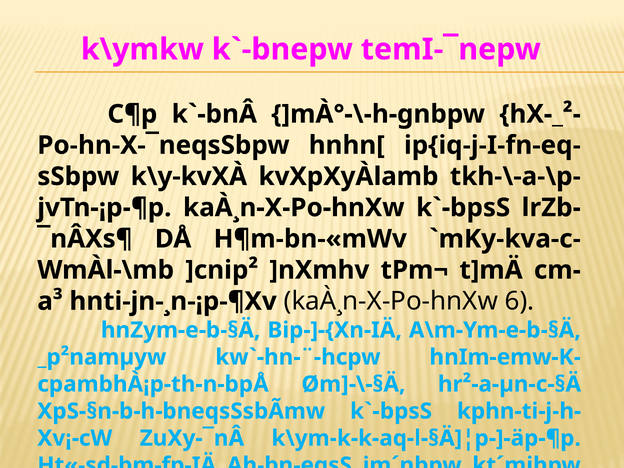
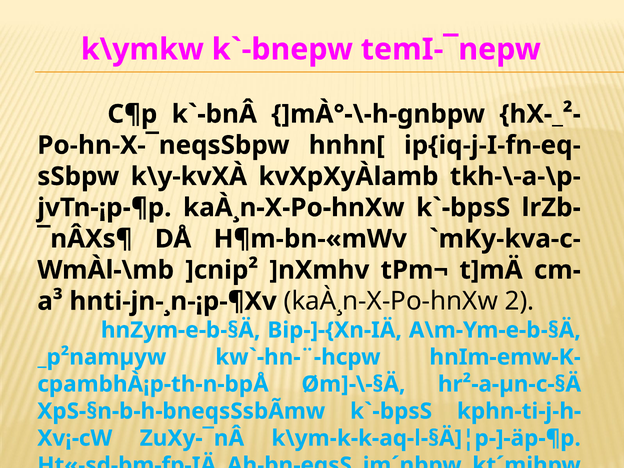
6: 6 -> 2 (519, 301)
